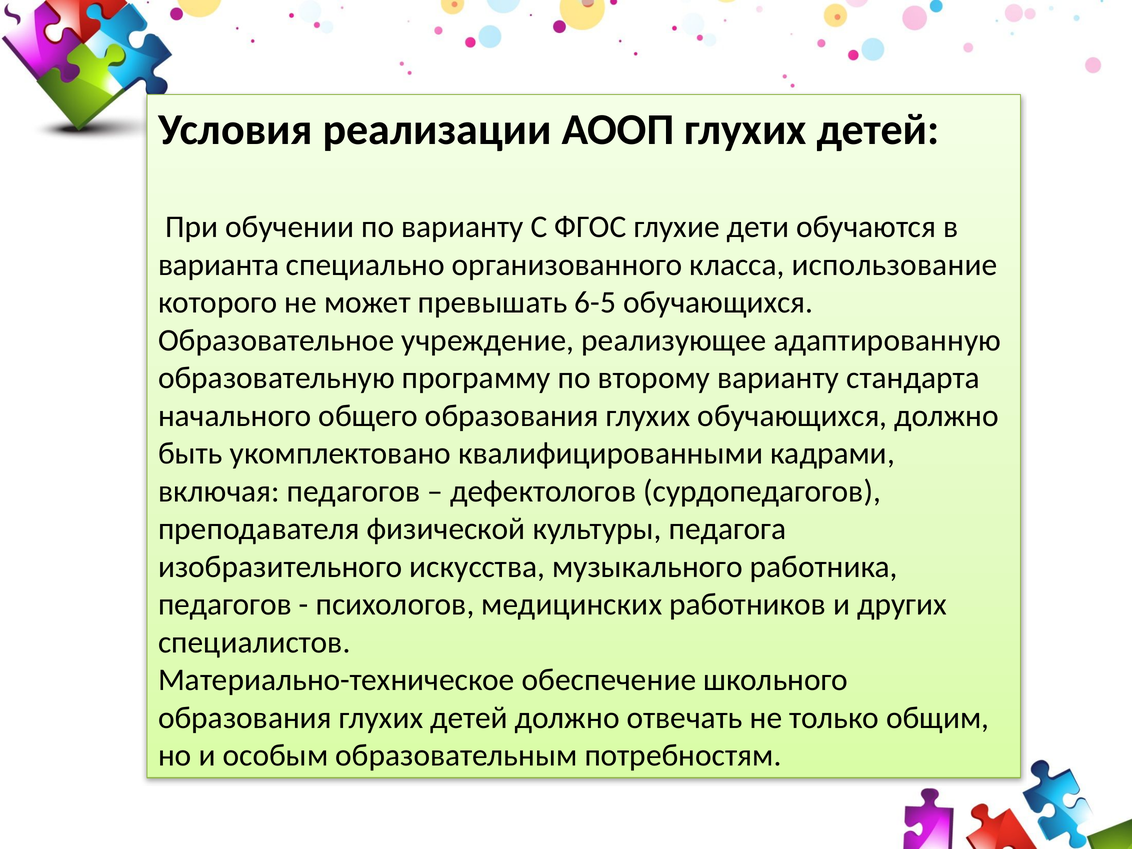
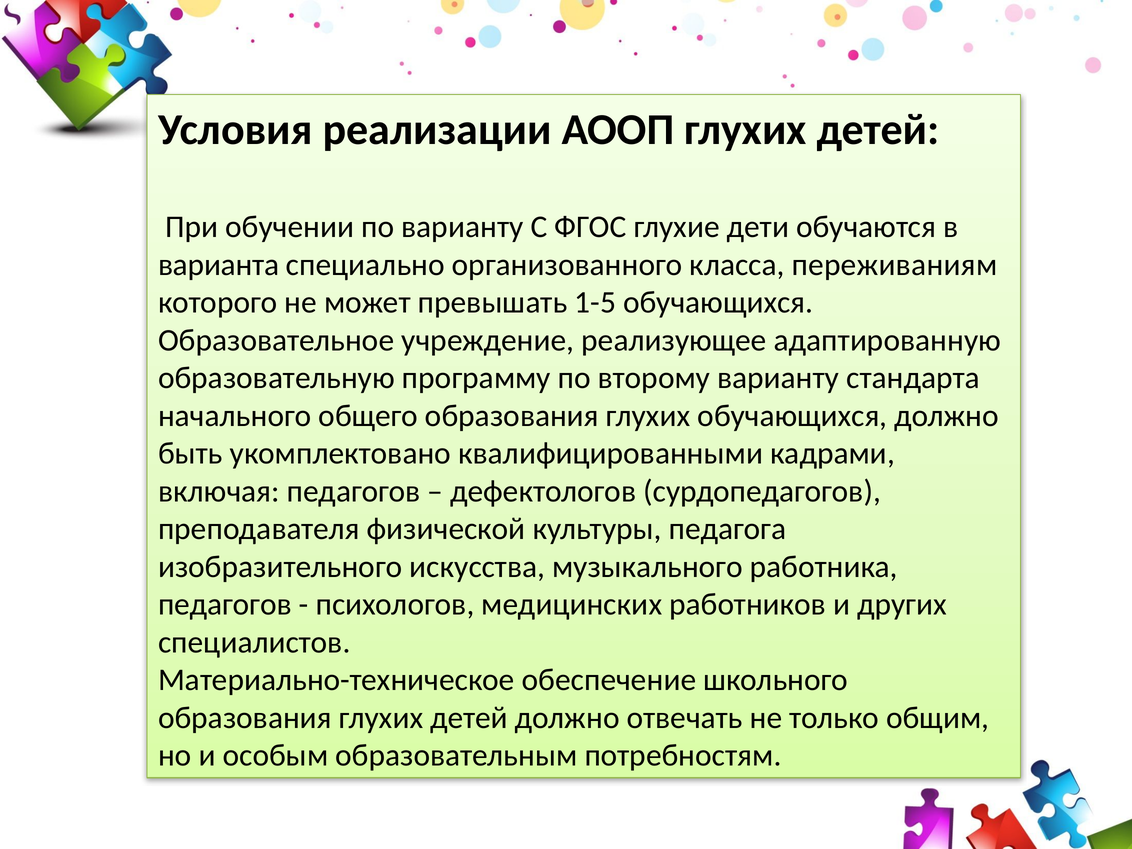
использование: использование -> переживаниям (894, 265)
6-5: 6-5 -> 1-5 (595, 303)
